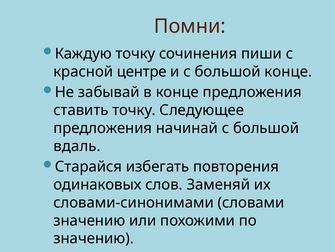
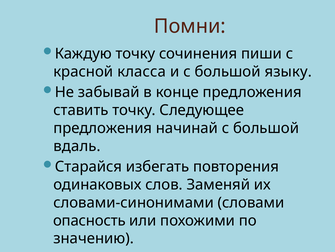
центре: центре -> класса (142, 71)
большой конце: конце -> языку (288, 71)
значению: значению -> опасность (89, 220)
